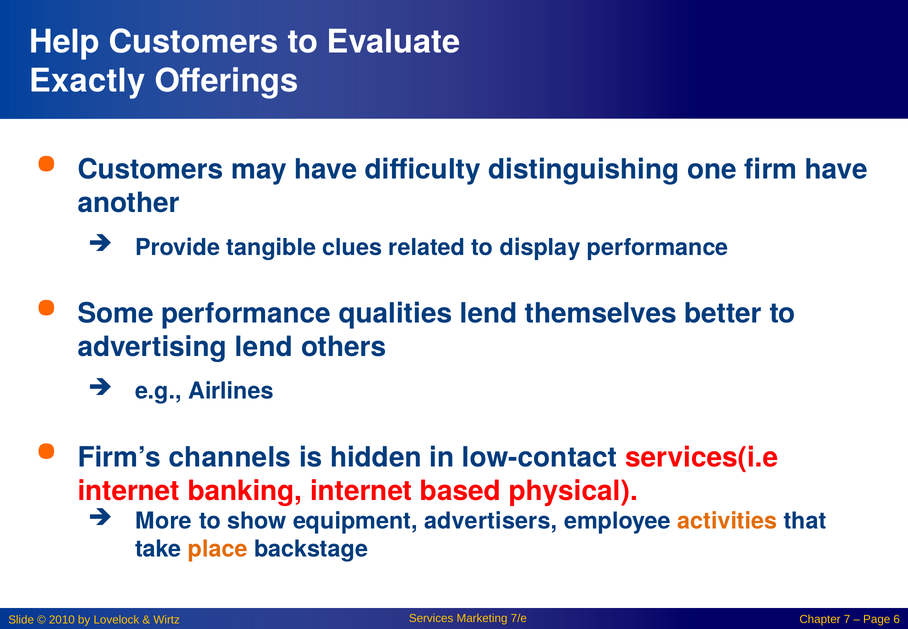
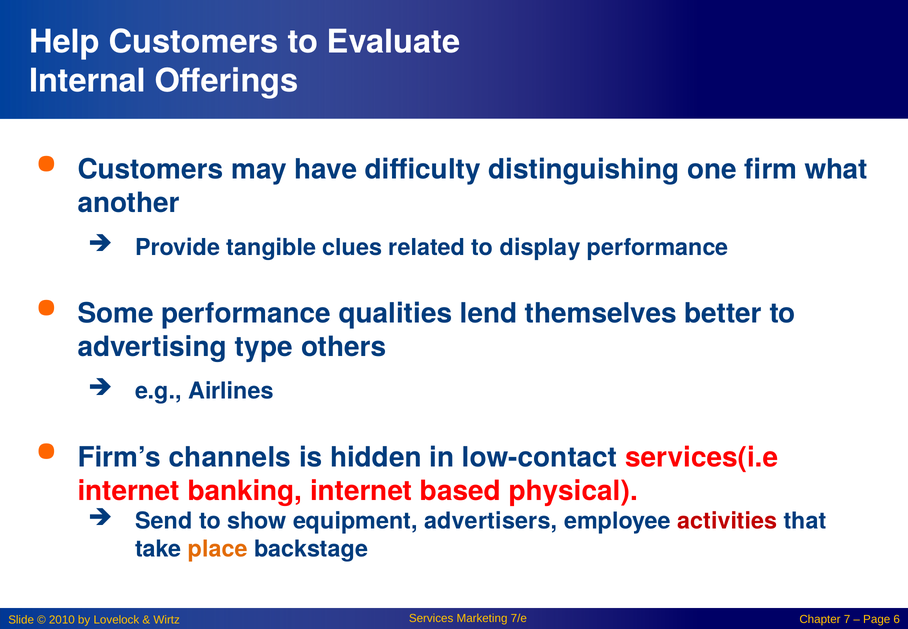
Exactly: Exactly -> Internal (88, 81)
firm have: have -> what (836, 169)
advertising lend: lend -> type (264, 347)
More: More -> Send (164, 521)
activities colour: orange -> red (727, 521)
